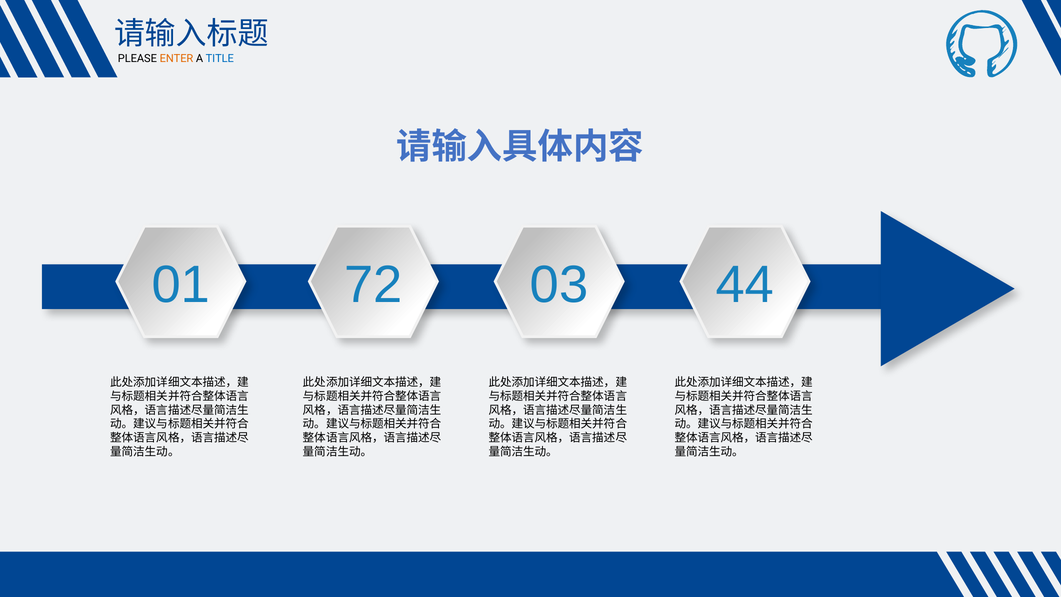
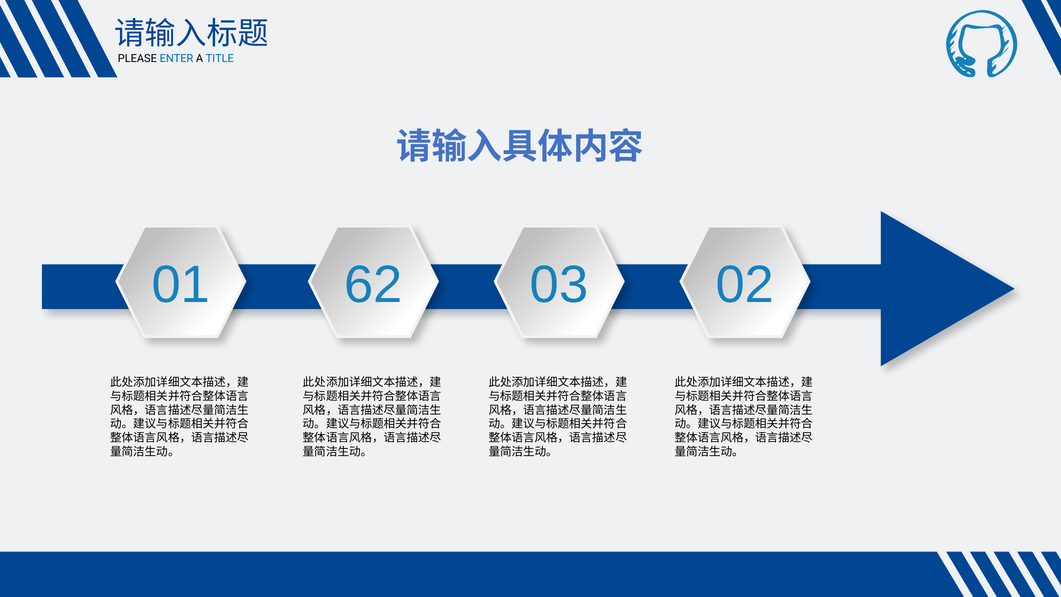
ENTER colour: orange -> blue (176, 59)
72: 72 -> 62 (373, 285)
44: 44 -> 02 (745, 285)
